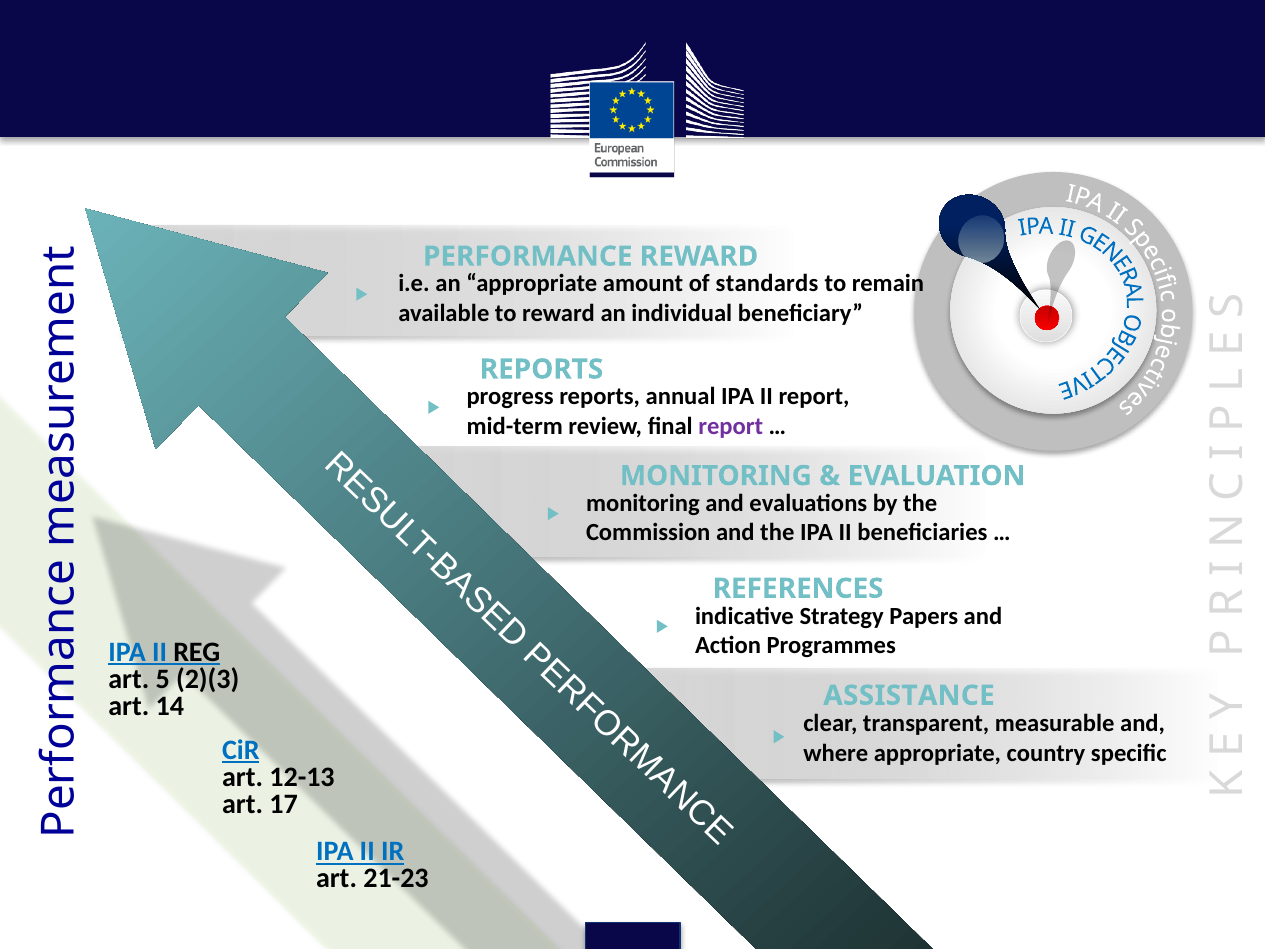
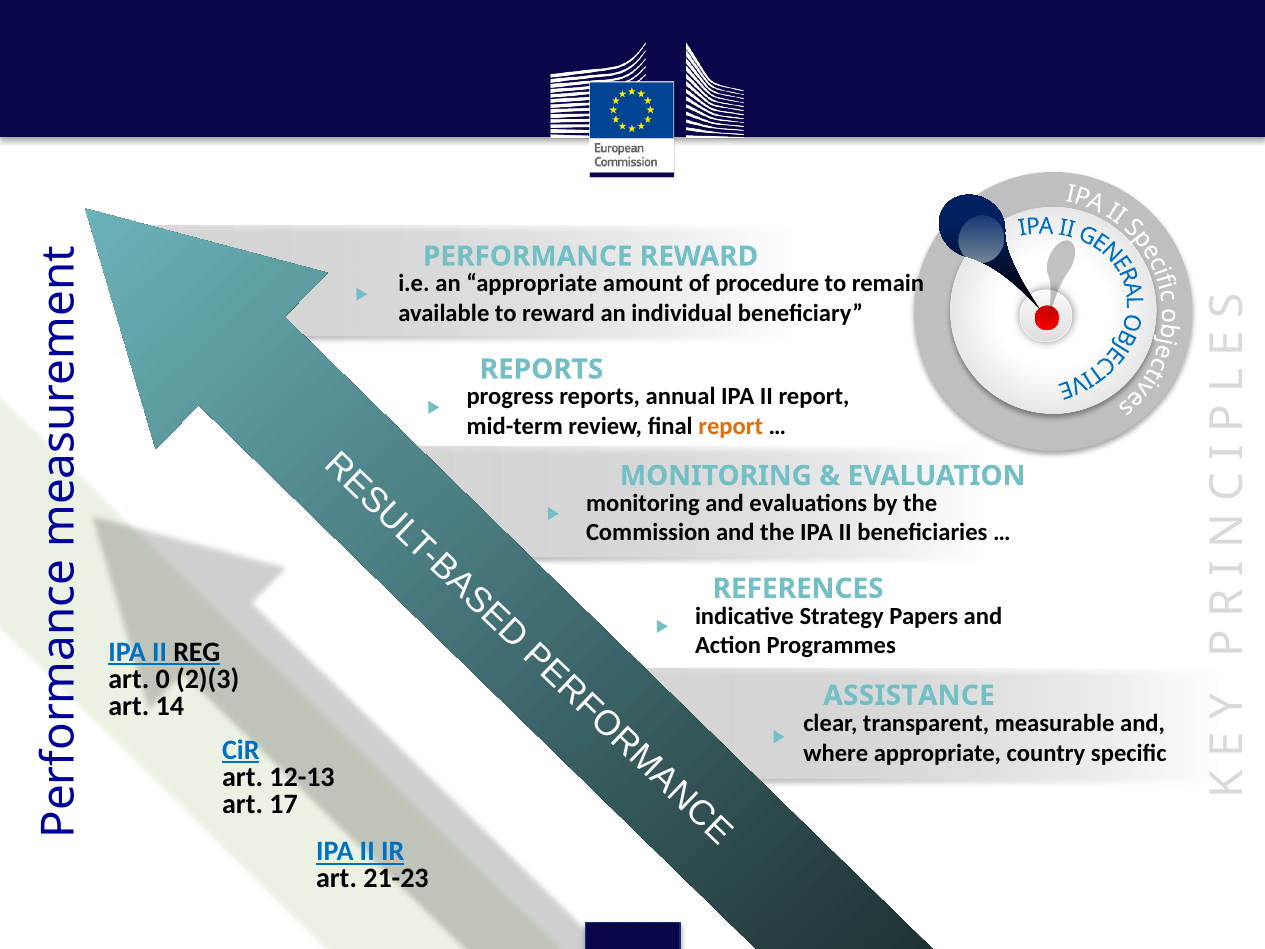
standards: standards -> procedure (767, 284)
report colour: purple -> orange (731, 426)
5: 5 -> 0 (163, 679)
